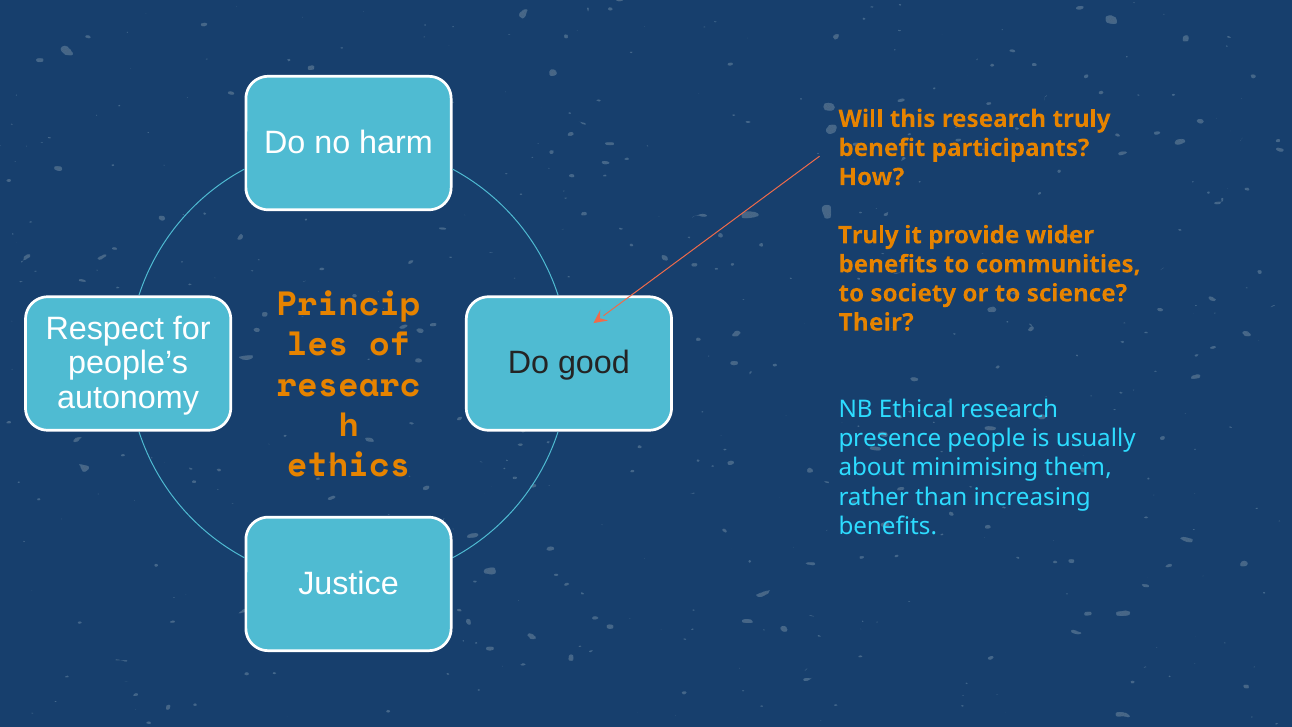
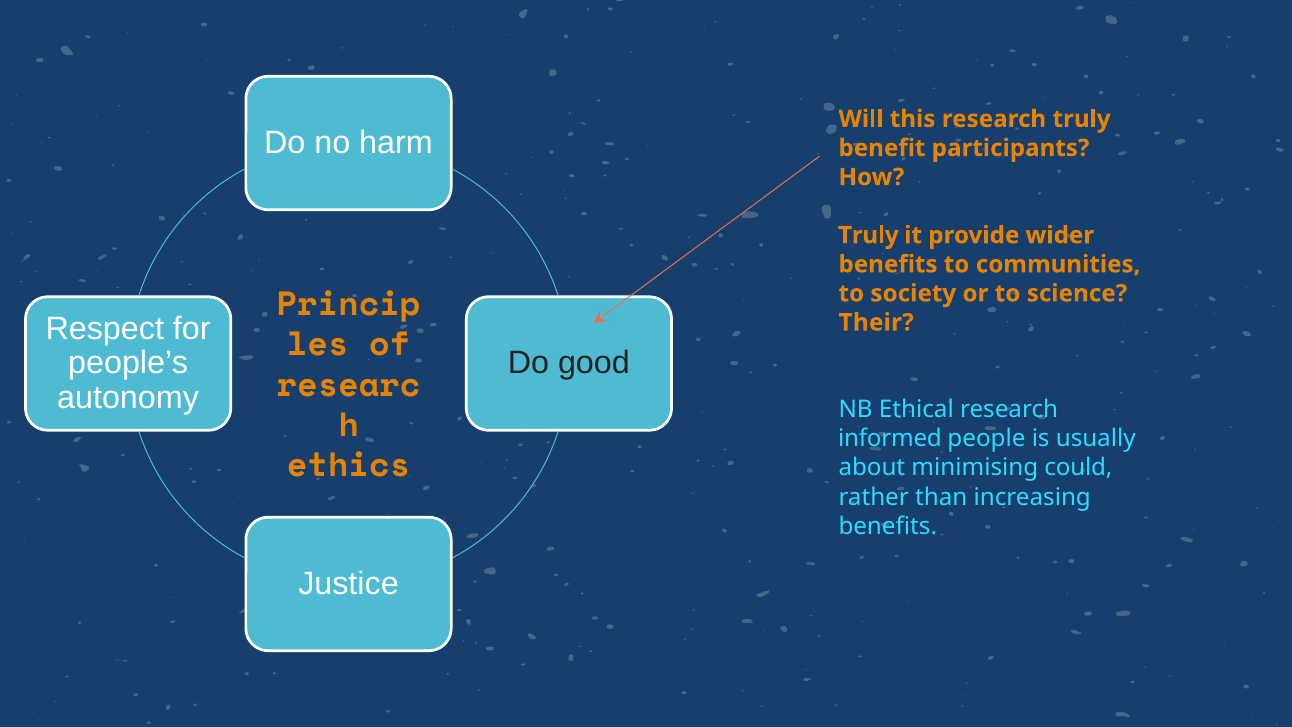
presence: presence -> informed (890, 439)
them: them -> could (1078, 468)
